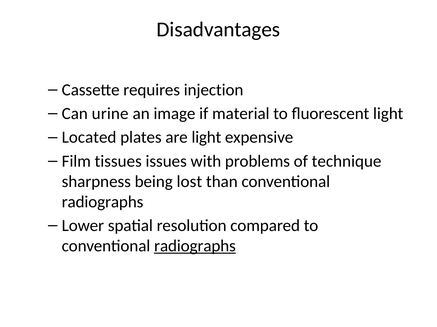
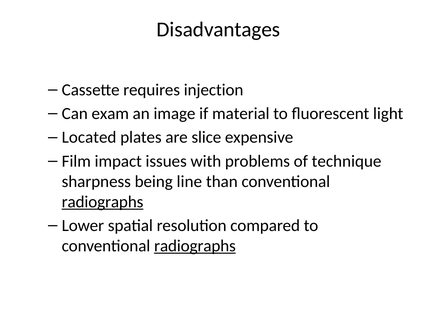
urine: urine -> exam (110, 114)
are light: light -> slice (206, 138)
tissues: tissues -> impact (118, 161)
lost: lost -> line (189, 182)
radiographs underline: none -> present (103, 202)
